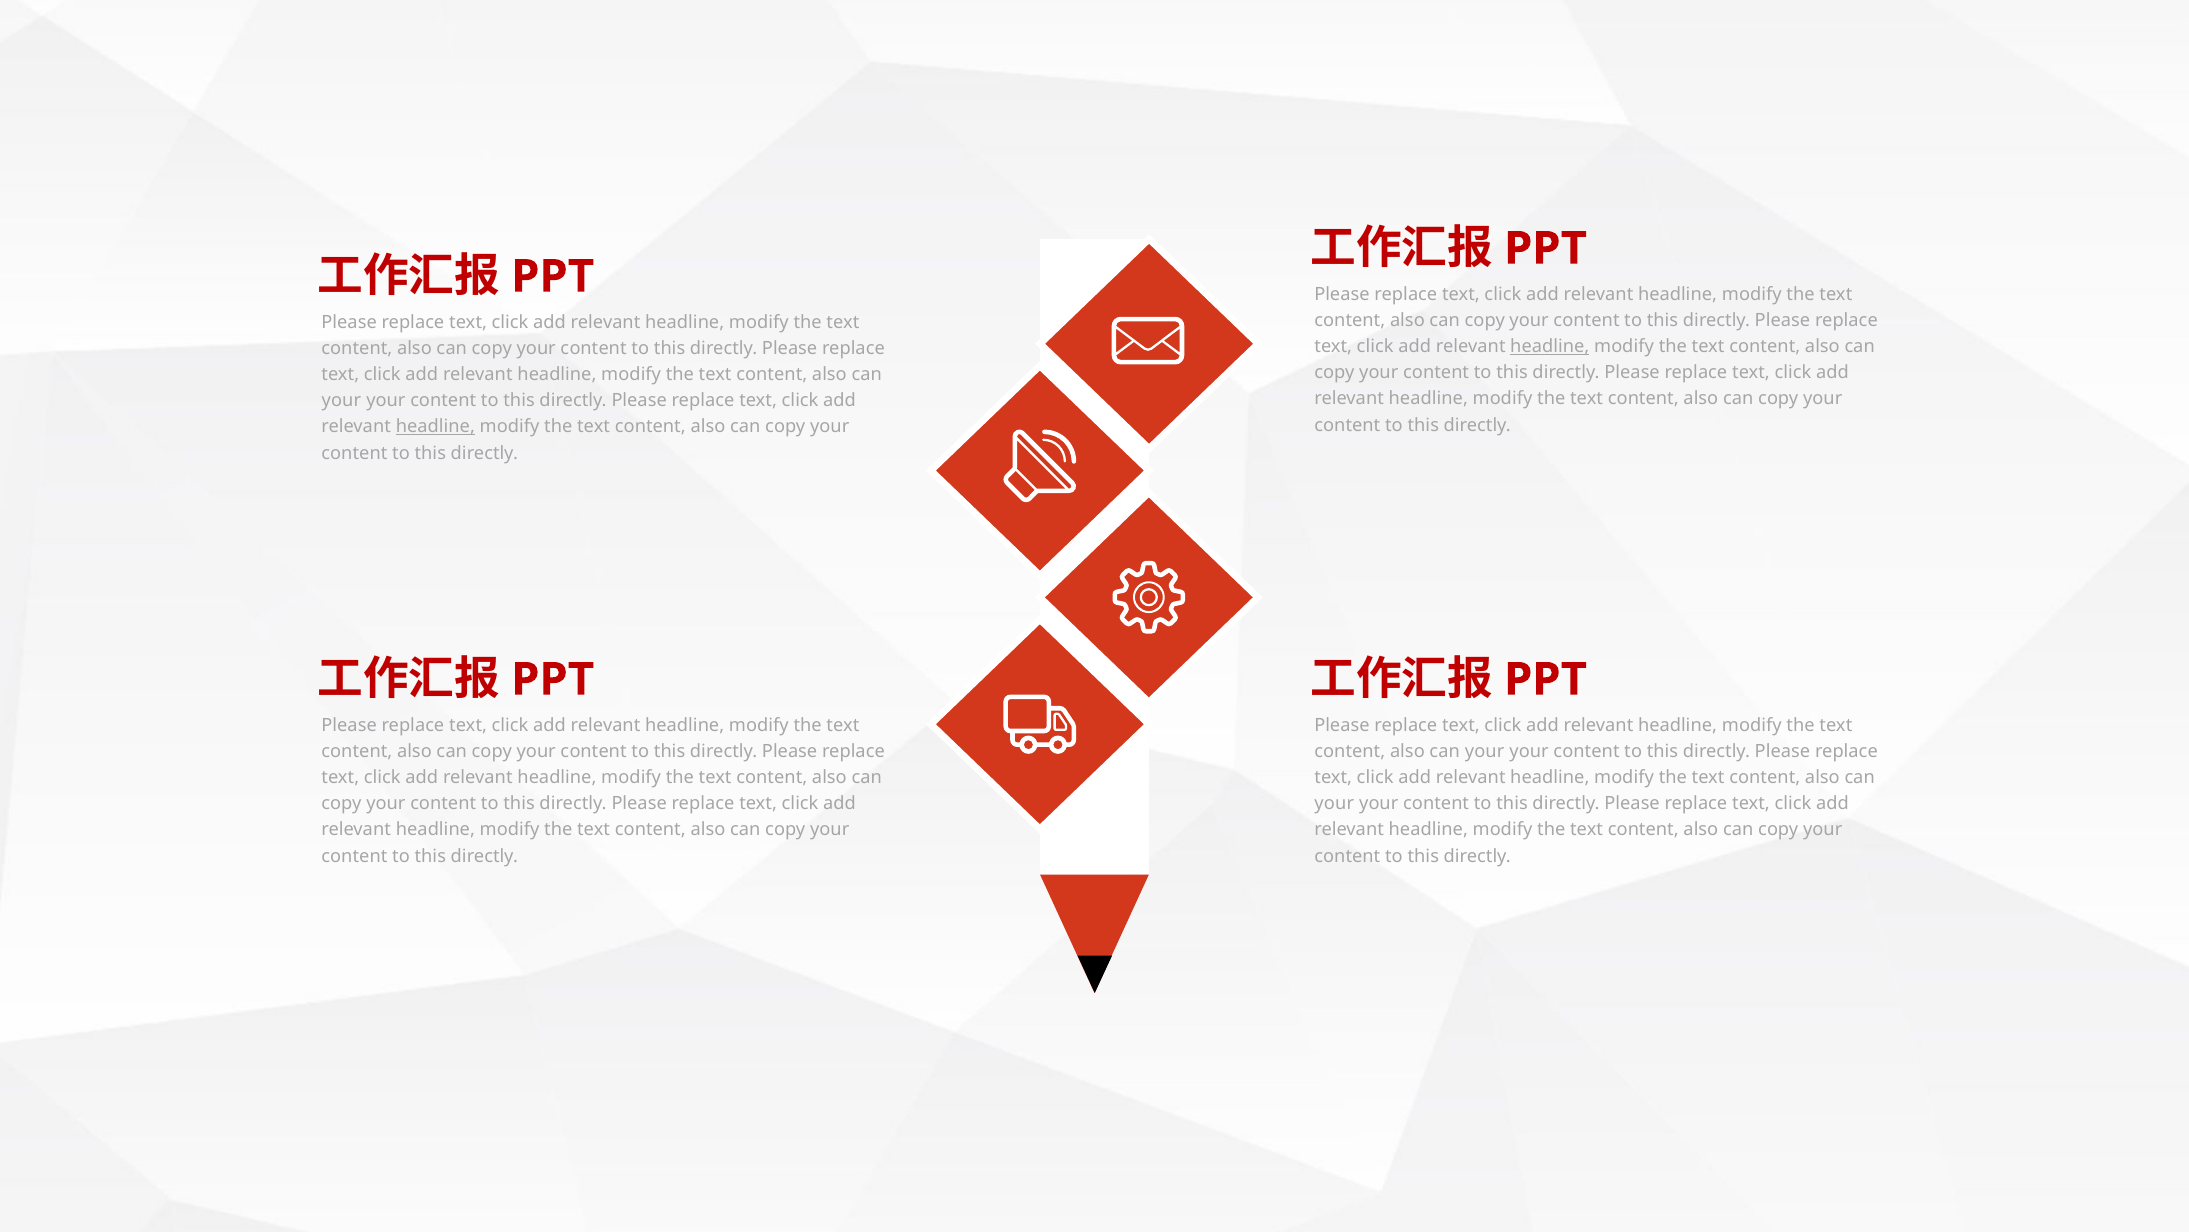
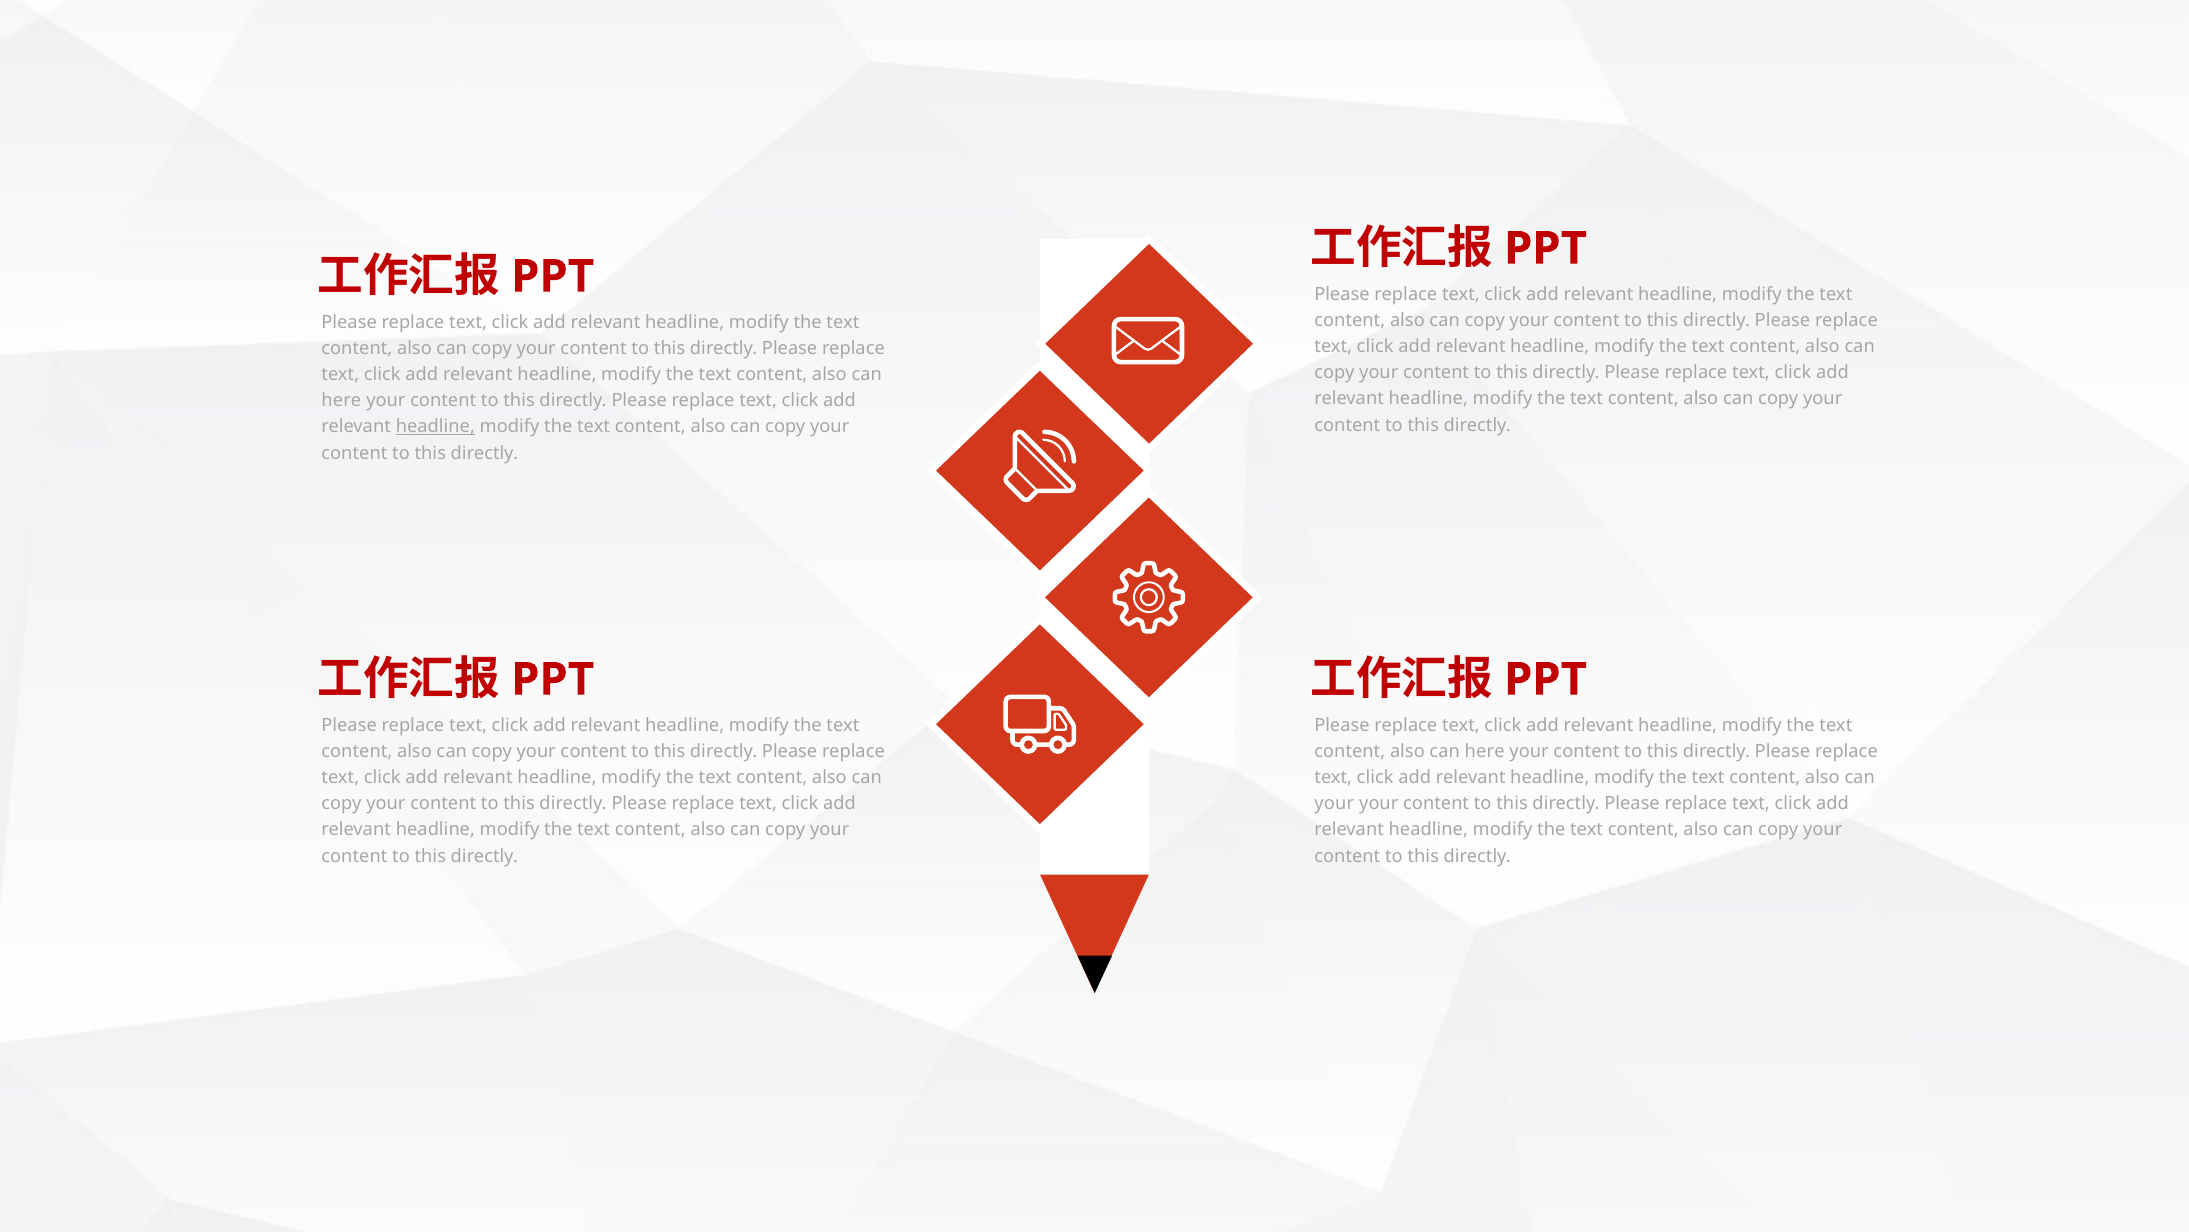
headline underline: present -> none (1550, 346)
your: your -> here (341, 401)
your: your -> here (1485, 751)
